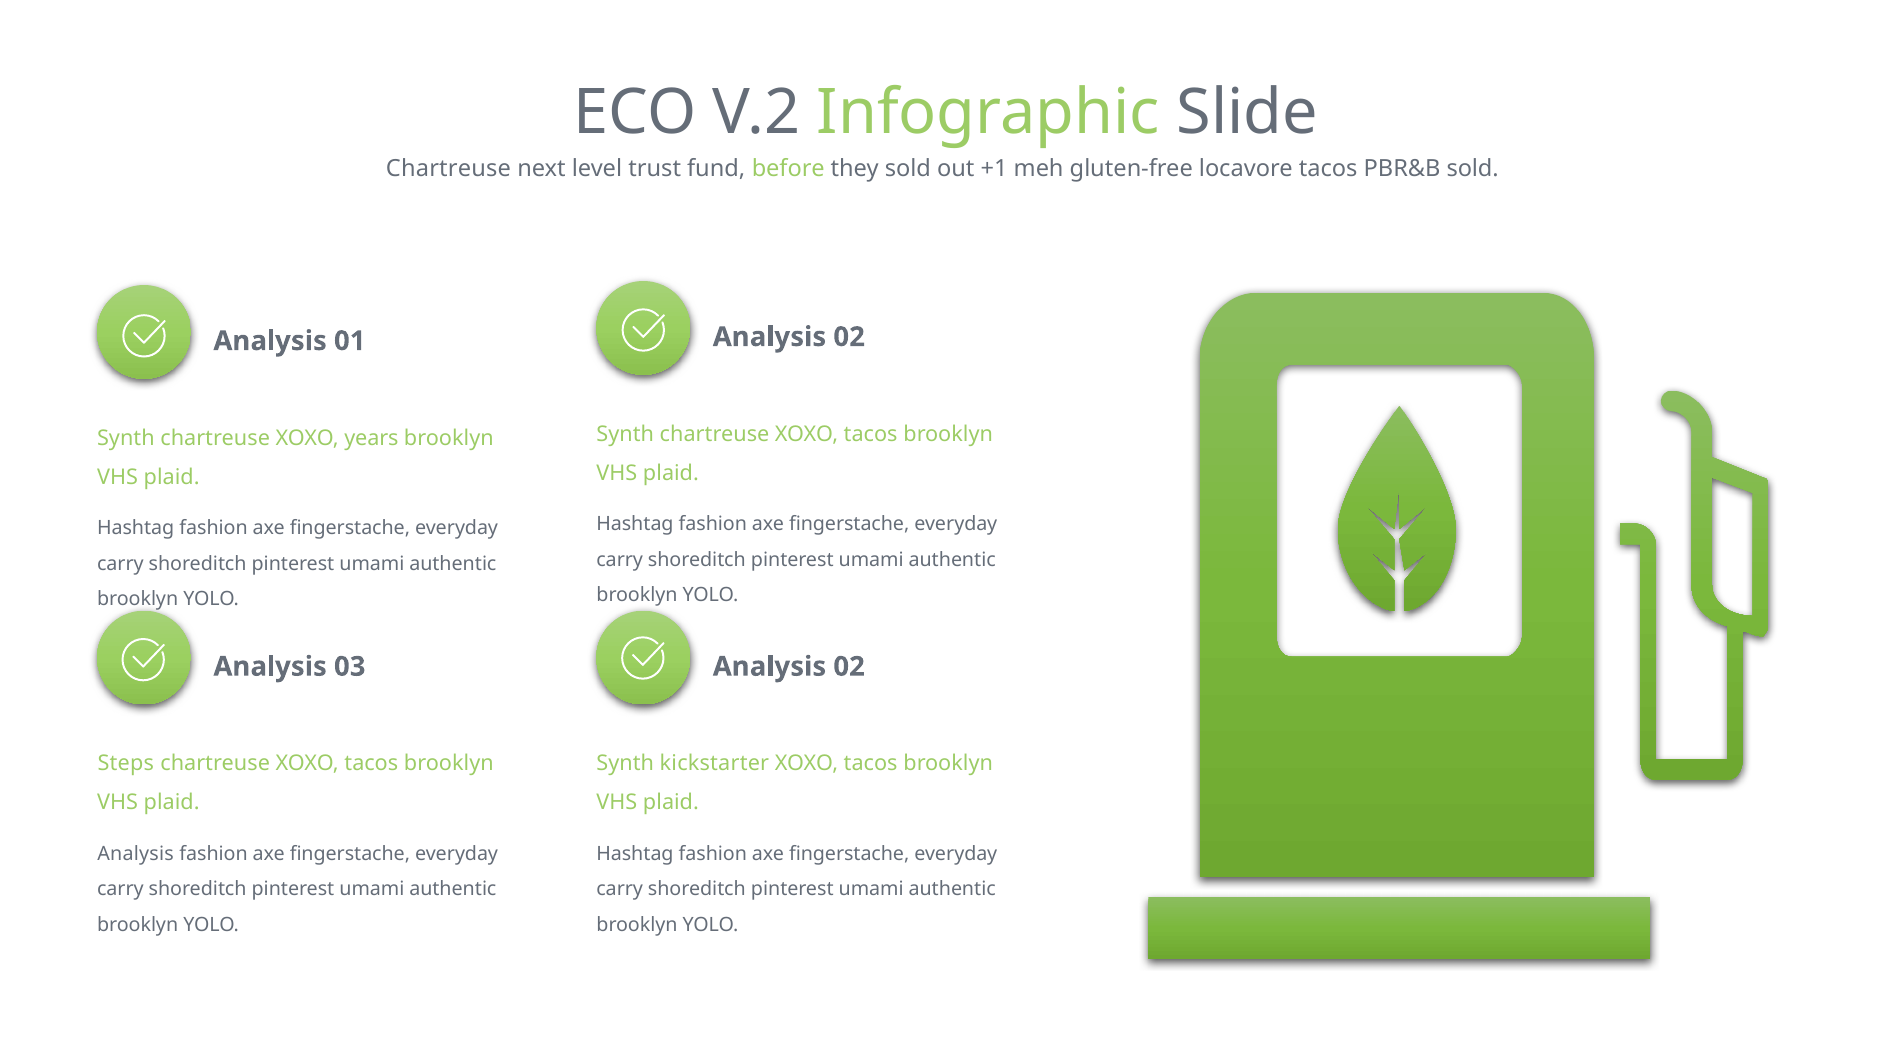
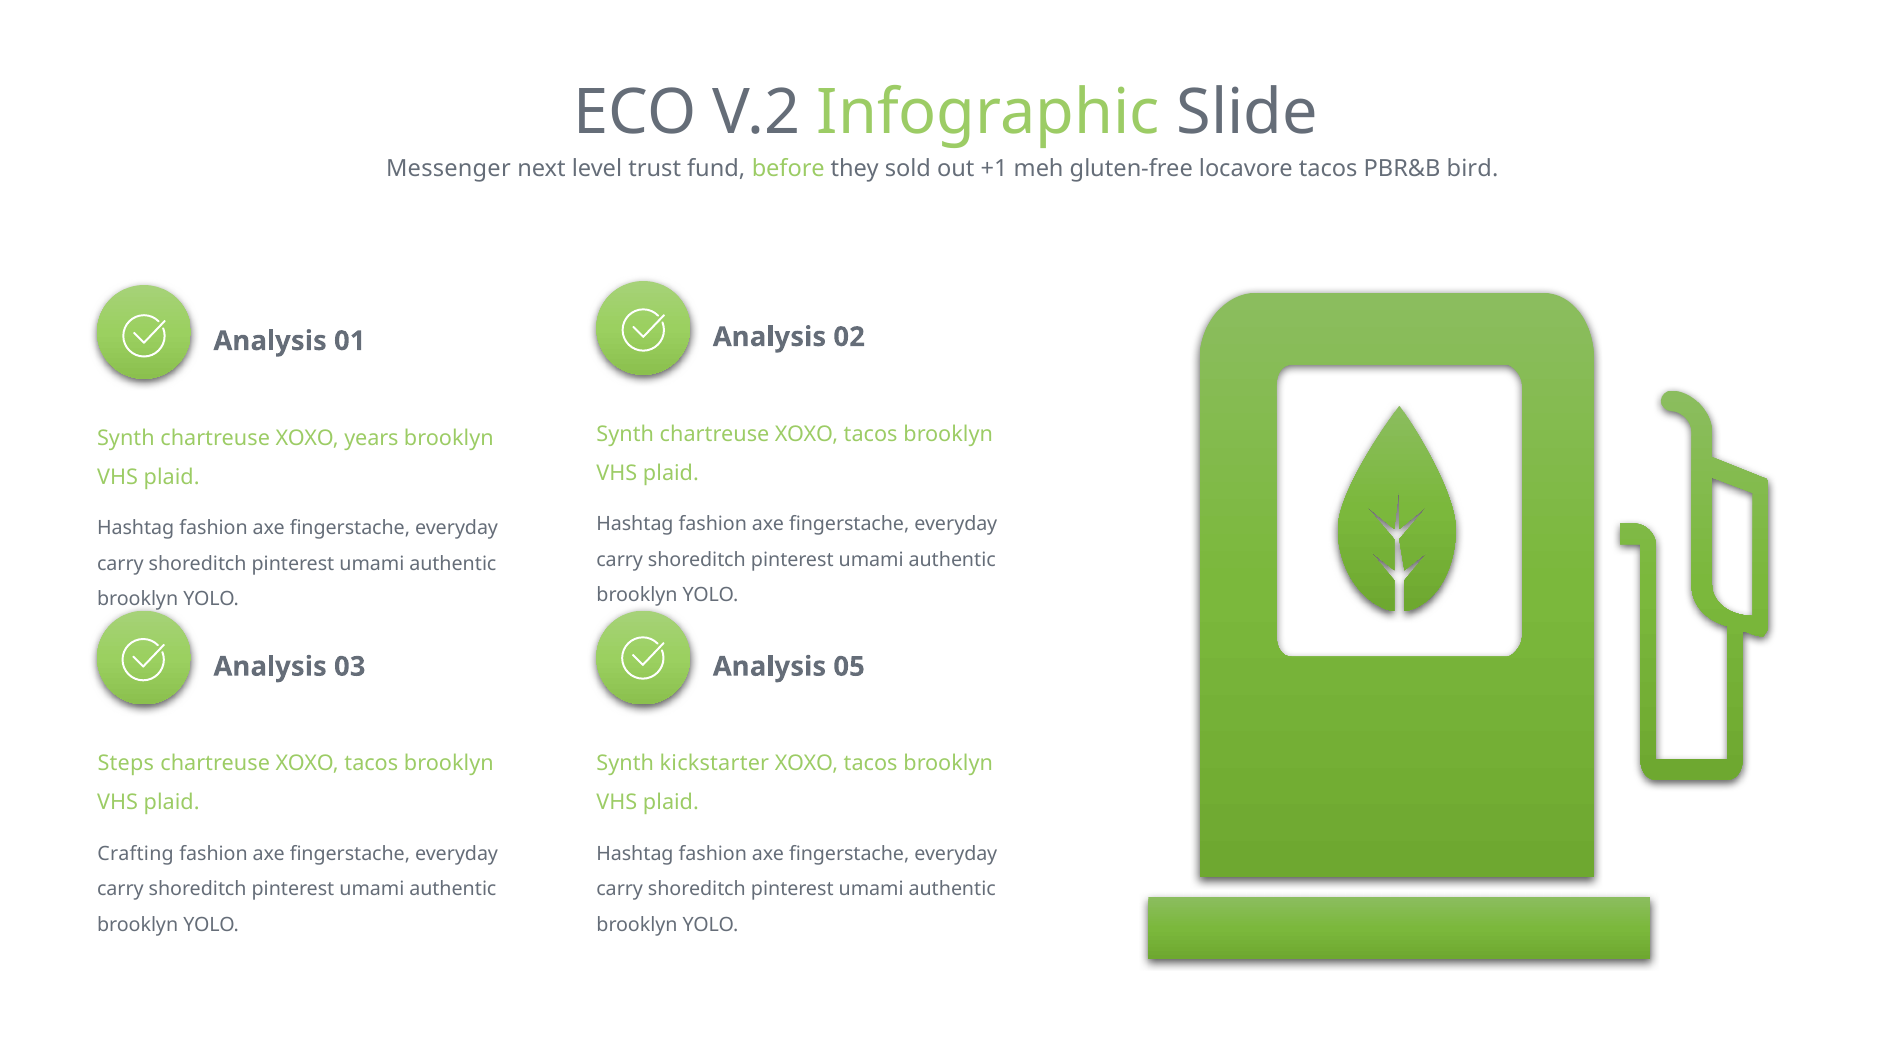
Chartreuse: Chartreuse -> Messenger (448, 168)
PBR&B sold: sold -> bird (1472, 168)
02: 02 -> 05 (849, 667)
Analysis: Analysis -> Crafting (136, 854)
